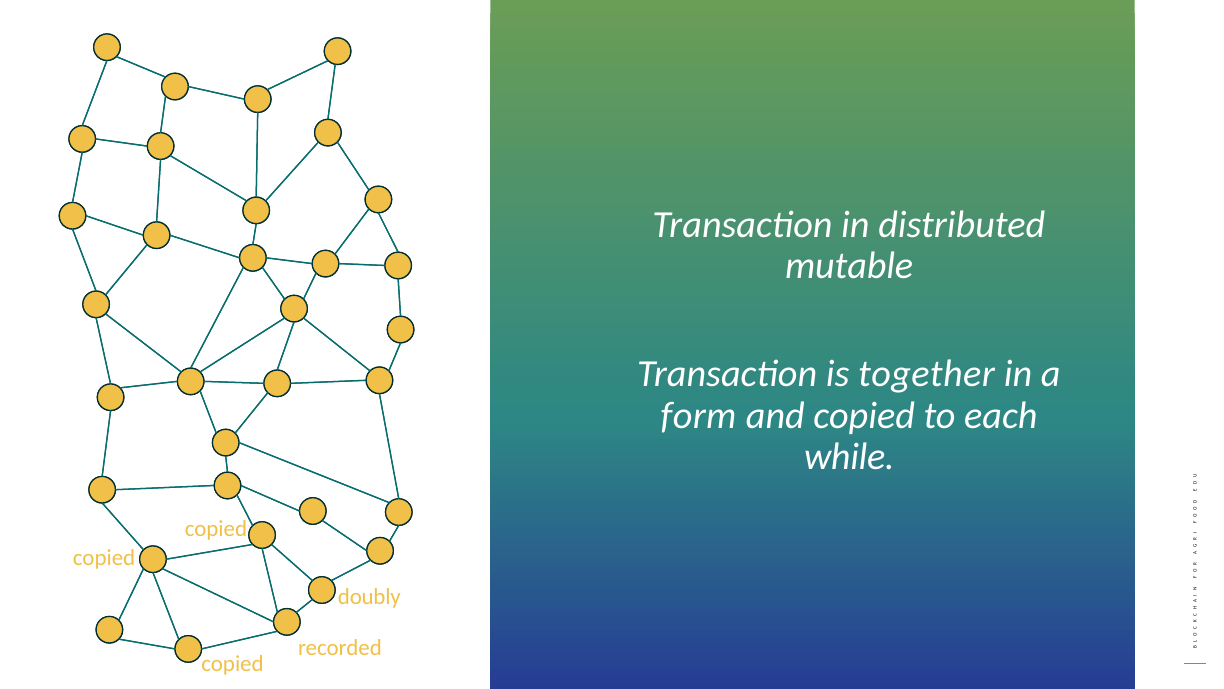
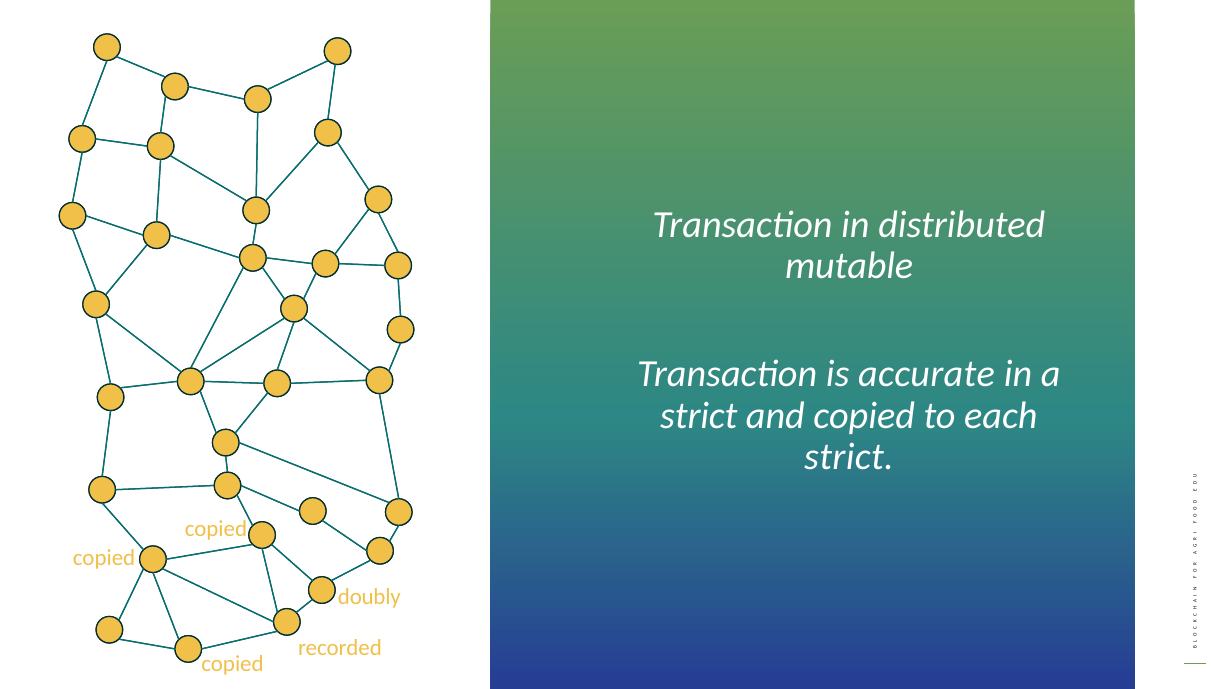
together: together -> accurate (927, 374)
form: form -> strict (699, 415)
while: while -> strict (849, 457)
